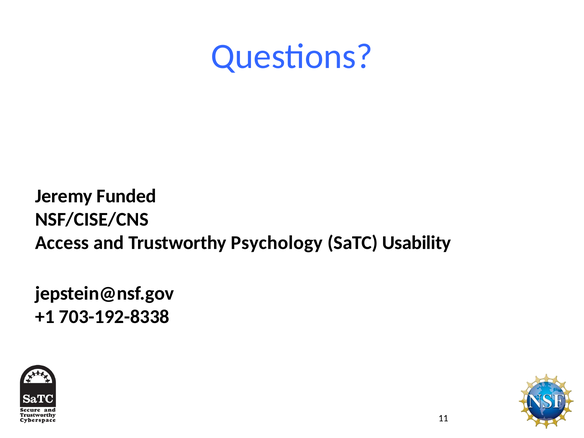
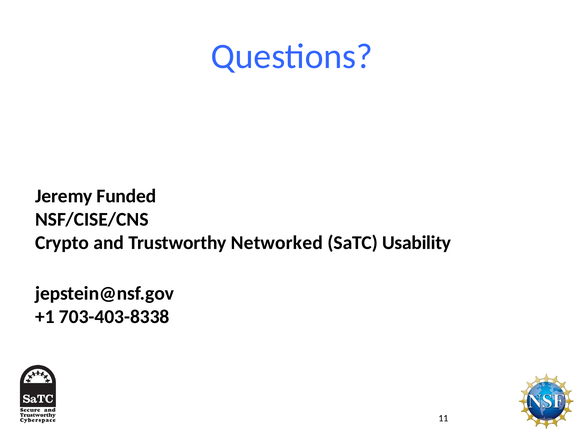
Access: Access -> Crypto (62, 243)
Psychology: Psychology -> Networked (277, 243)
703-192-8338: 703-192-8338 -> 703-403-8338 (114, 317)
